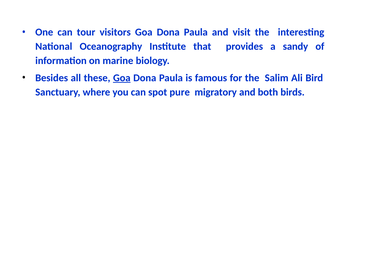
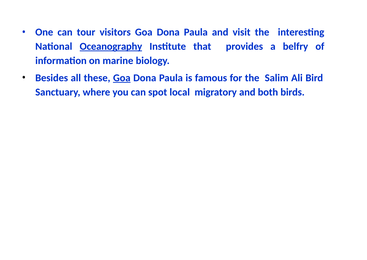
Oceanography underline: none -> present (111, 46)
sandy: sandy -> belfry (295, 46)
pure: pure -> local (180, 92)
